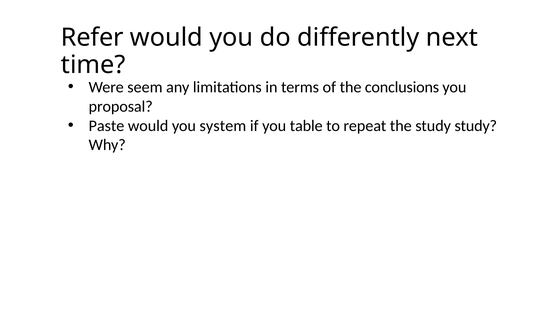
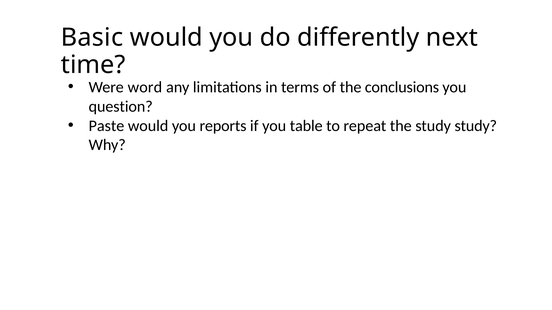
Refer: Refer -> Basic (92, 38)
seem: seem -> word (145, 87)
proposal: proposal -> question (121, 107)
system: system -> reports (223, 126)
